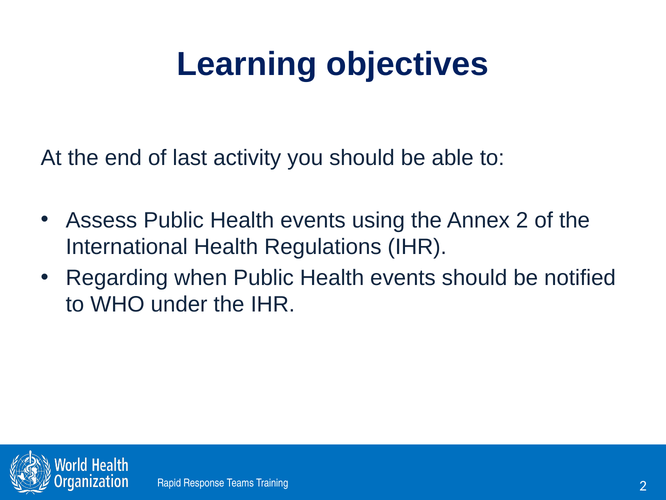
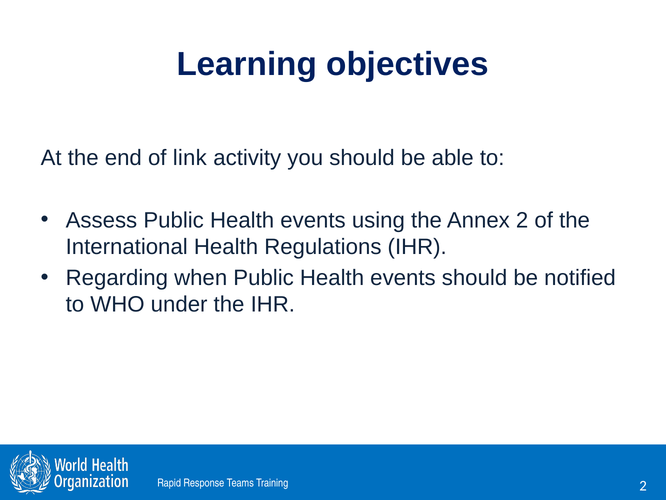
last: last -> link (190, 158)
